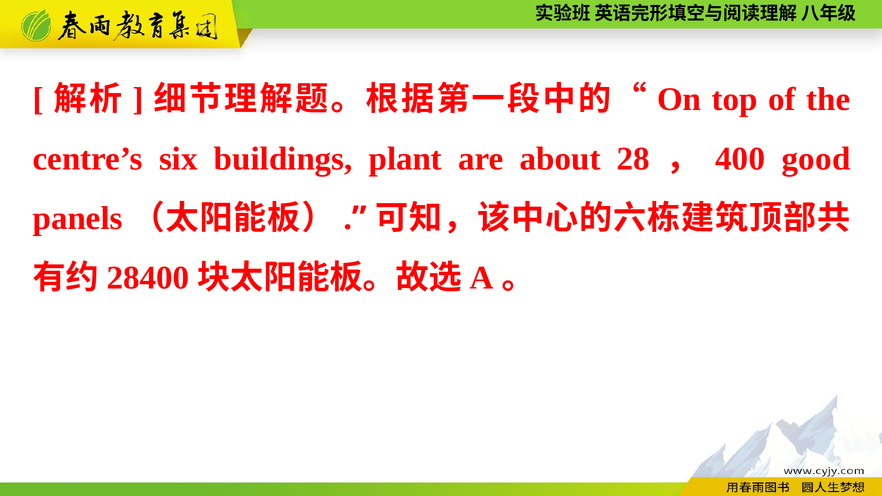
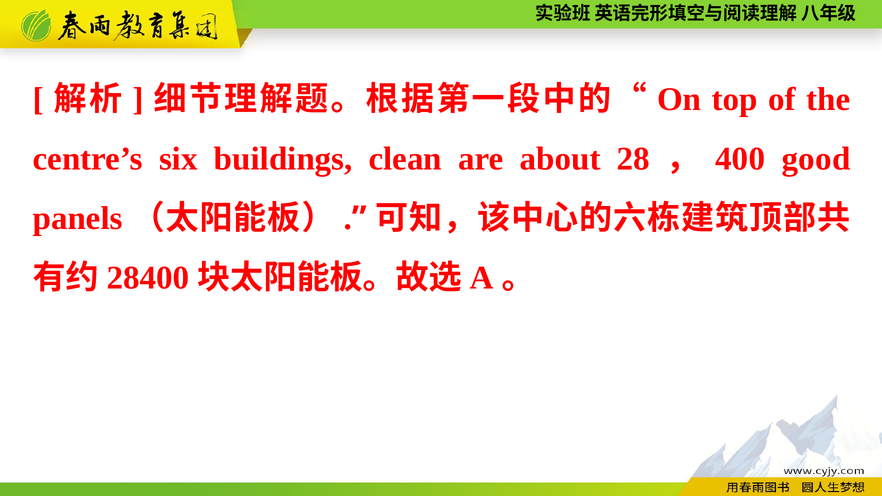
plant: plant -> clean (405, 159)
